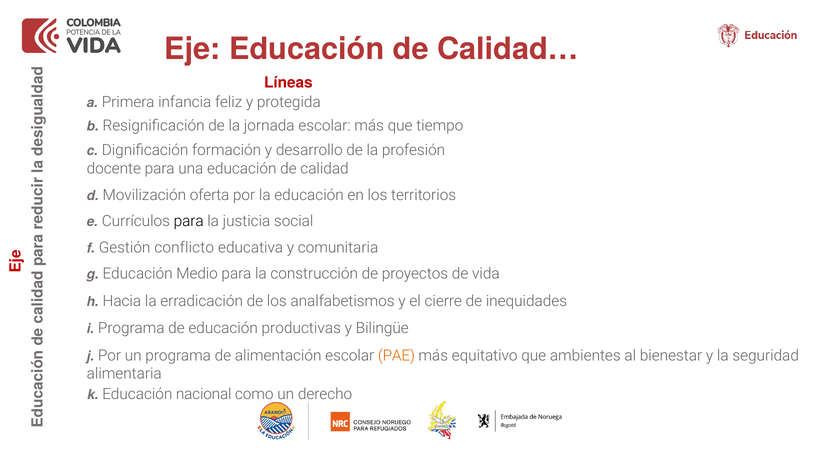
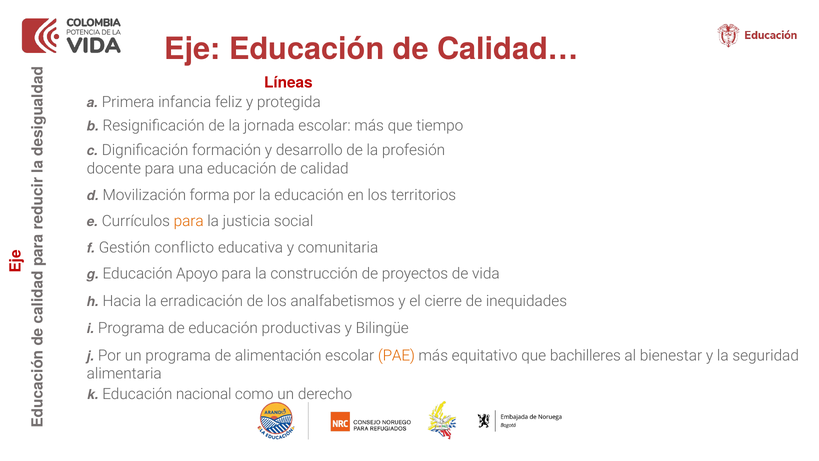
oferta: oferta -> forma (210, 195)
para colour: black -> orange (189, 221)
Medio: Medio -> Apoyo (197, 274)
ambientes: ambientes -> bachilleres (585, 355)
